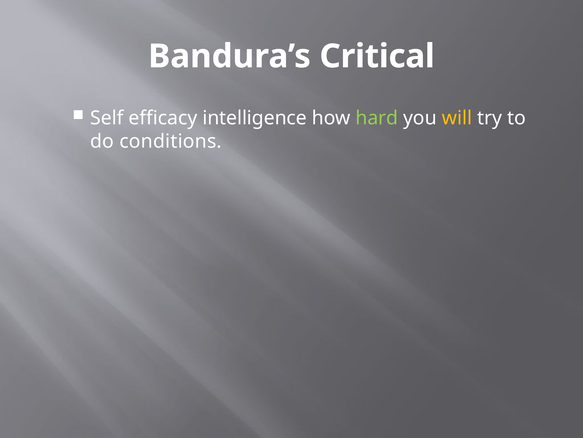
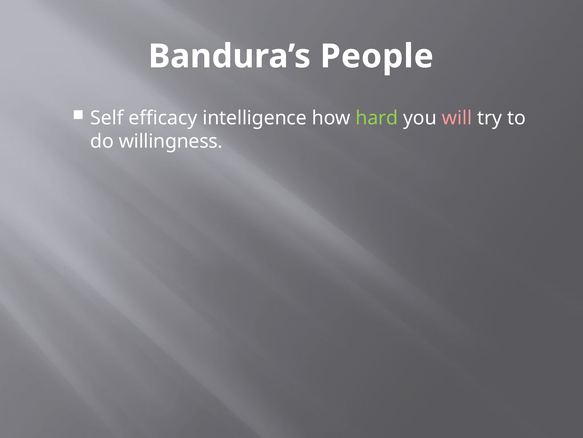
Critical: Critical -> People (377, 56)
will colour: yellow -> pink (457, 118)
conditions: conditions -> willingness (171, 141)
